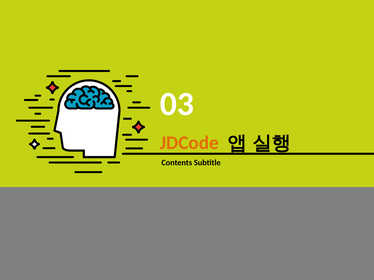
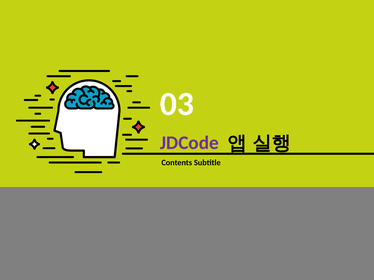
JDCode colour: orange -> purple (189, 143)
